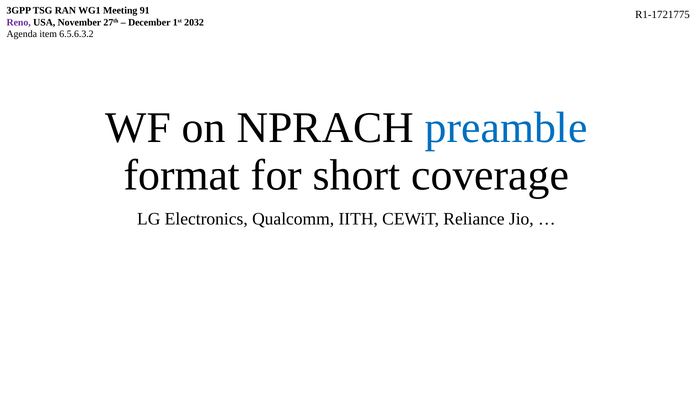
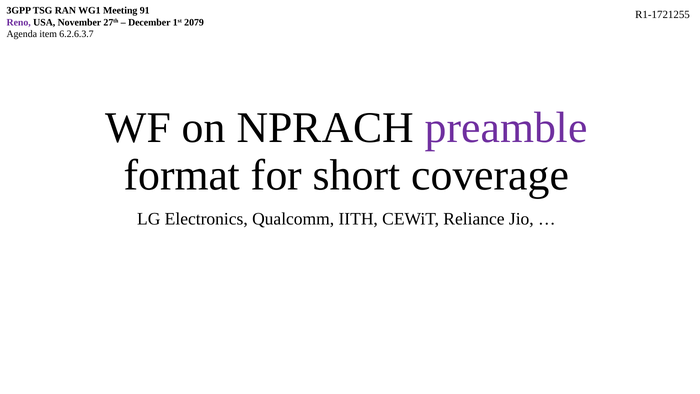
R1-1721775: R1-1721775 -> R1-1721255 (663, 14)
2032: 2032 -> 2079 (194, 22)
6.5.6.3.2: 6.5.6.3.2 -> 6.2.6.3.7 (77, 34)
preamble colour: blue -> purple (506, 128)
